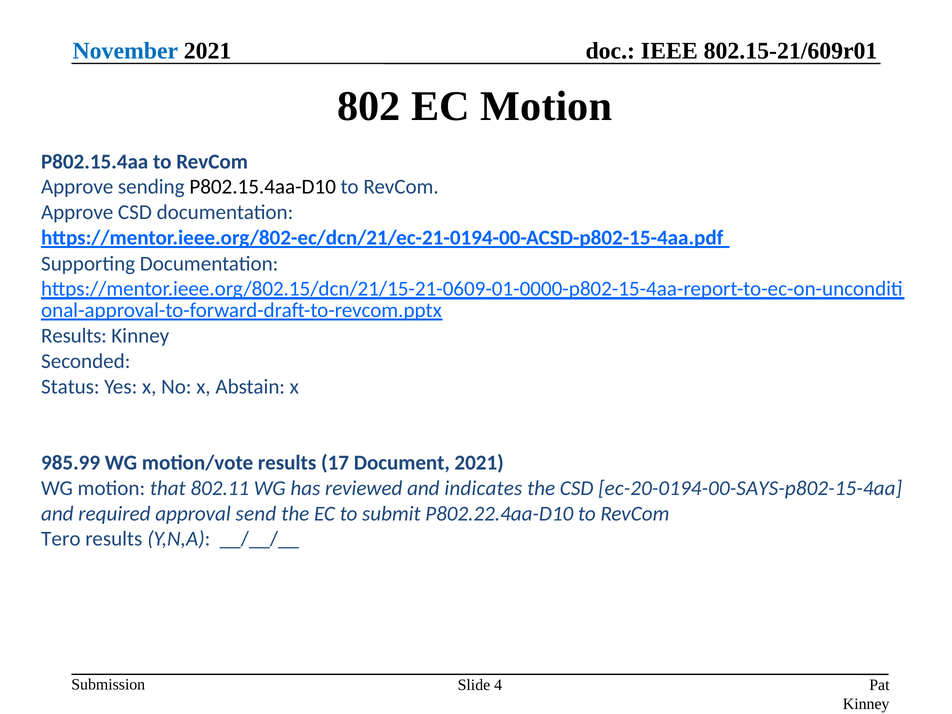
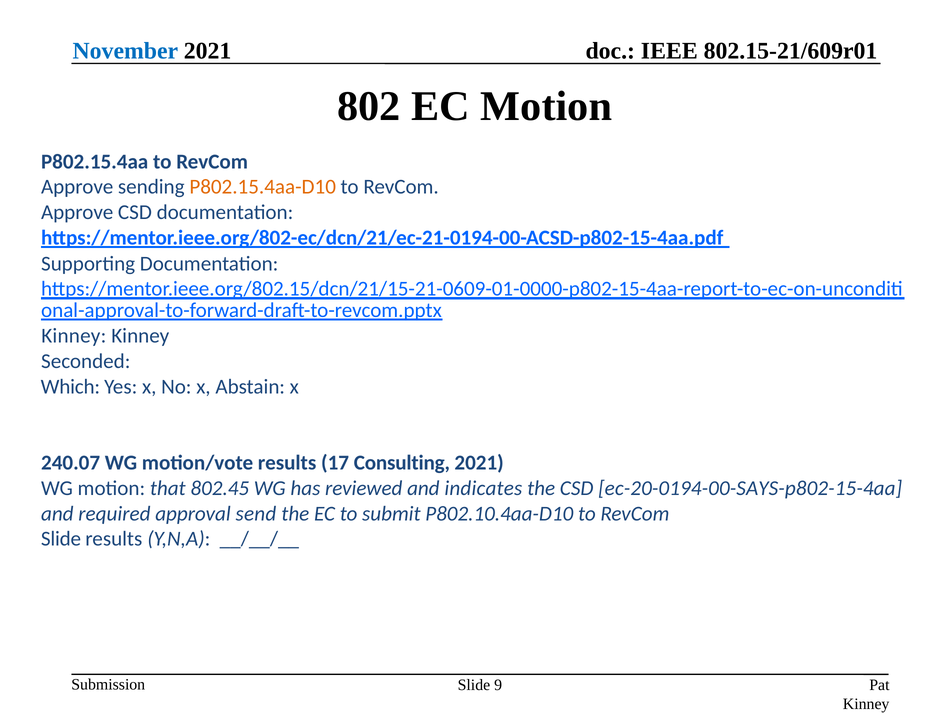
P802.15.4aa-D10 colour: black -> orange (263, 187)
Results: Results -> Kinney (74, 336)
Status: Status -> Which (70, 387)
985.99: 985.99 -> 240.07 (71, 463)
Document: Document -> Consulting (402, 463)
802.11: 802.11 -> 802.45 (220, 488)
P802.22.4aa-D10: P802.22.4aa-D10 -> P802.10.4aa-D10 (499, 514)
Tero: Tero -> Slide (61, 539)
4: 4 -> 9 (498, 685)
